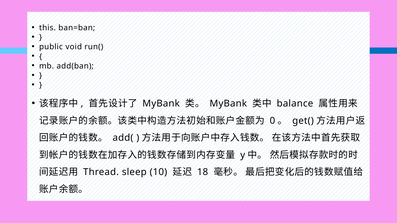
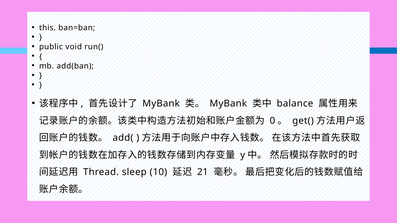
18: 18 -> 21 (203, 172)
